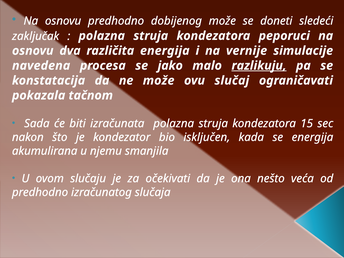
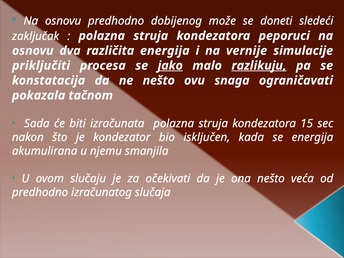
navedena: navedena -> priključiti (41, 66)
jako underline: none -> present (170, 66)
ne može: može -> nešto (159, 81)
slučaj: slučaj -> snaga (232, 81)
